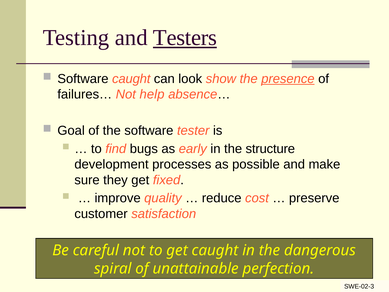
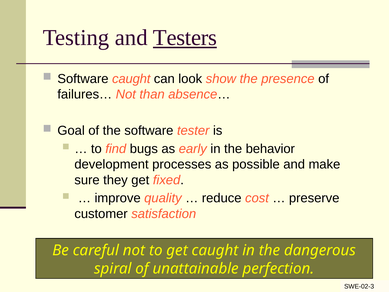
presence underline: present -> none (288, 79)
help: help -> than (152, 94)
structure: structure -> behavior (270, 149)
